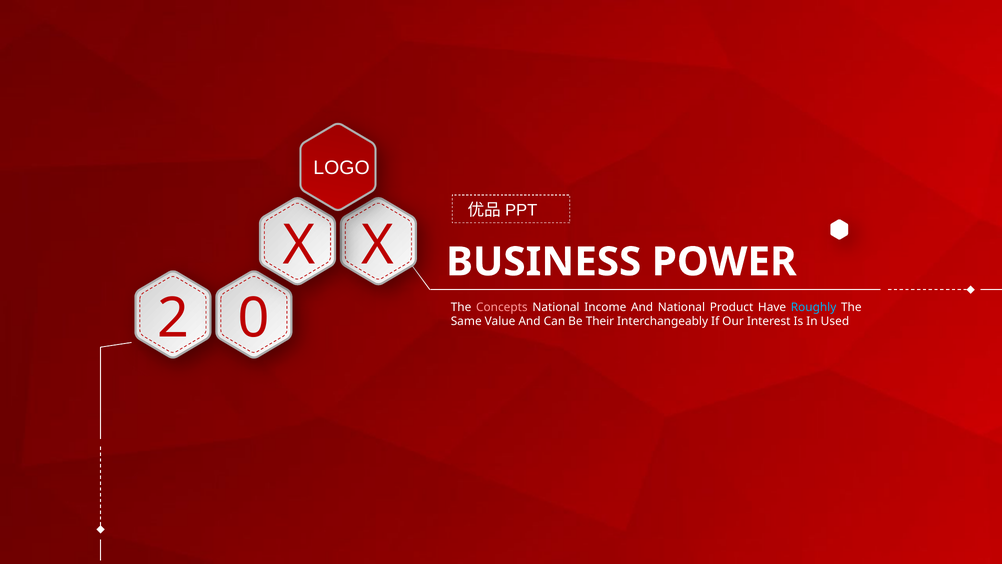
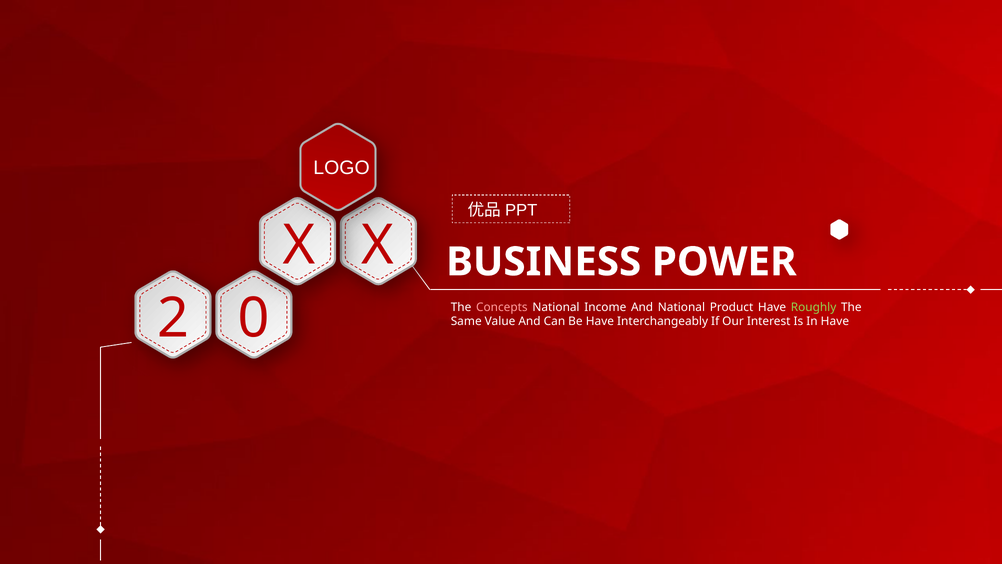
Roughly colour: light blue -> light green (814, 307)
Be Their: Their -> Have (600, 321)
In Used: Used -> Have (835, 321)
